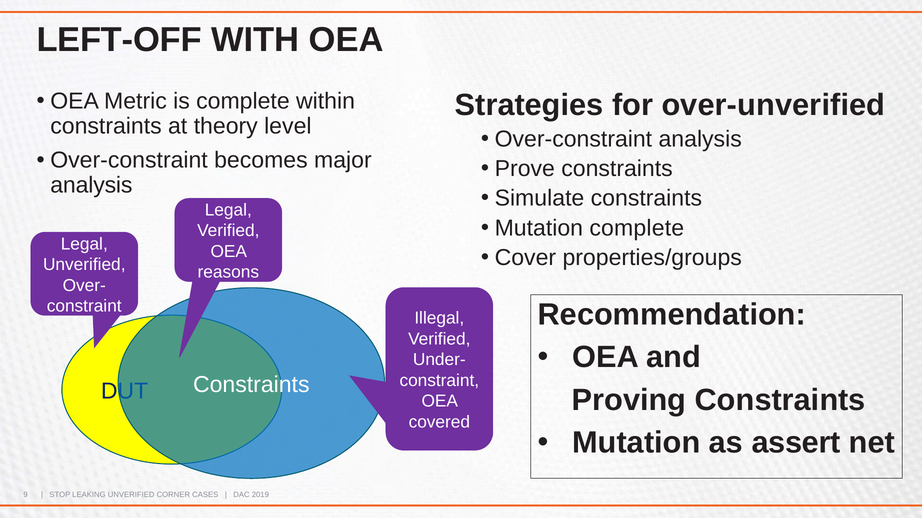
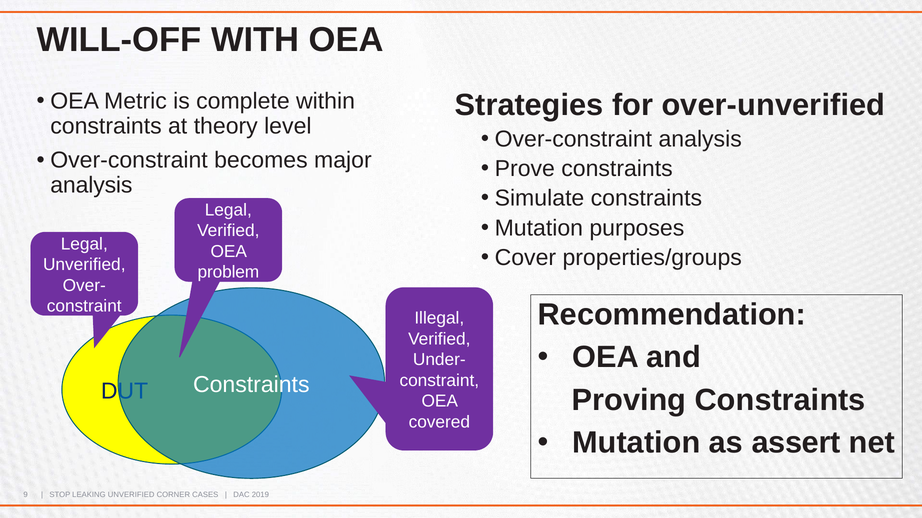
LEFT-OFF: LEFT-OFF -> WILL-OFF (119, 40)
Mutation complete: complete -> purposes (637, 228)
reasons: reasons -> problem (228, 273)
